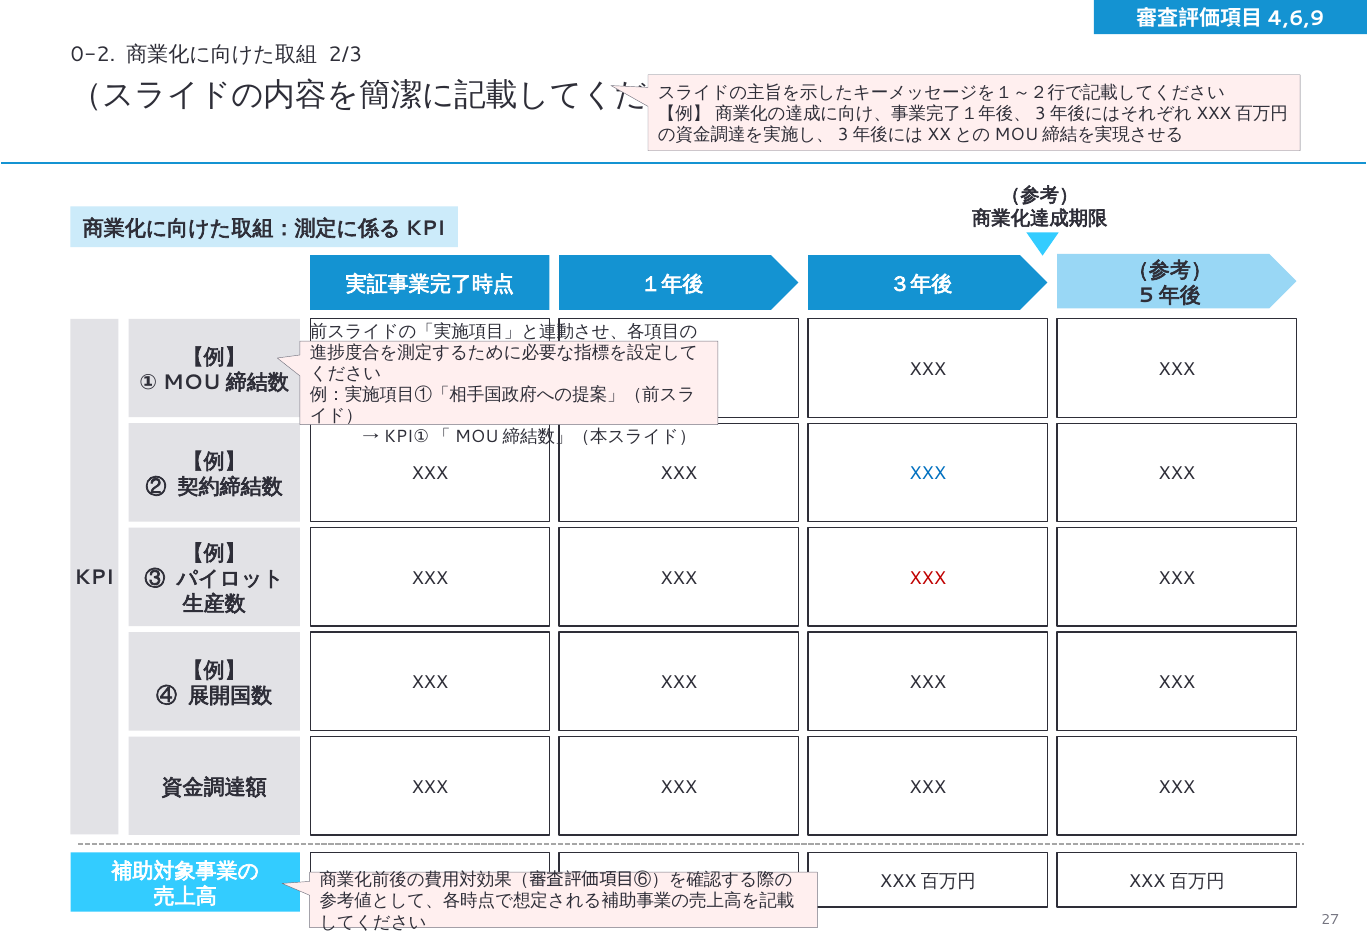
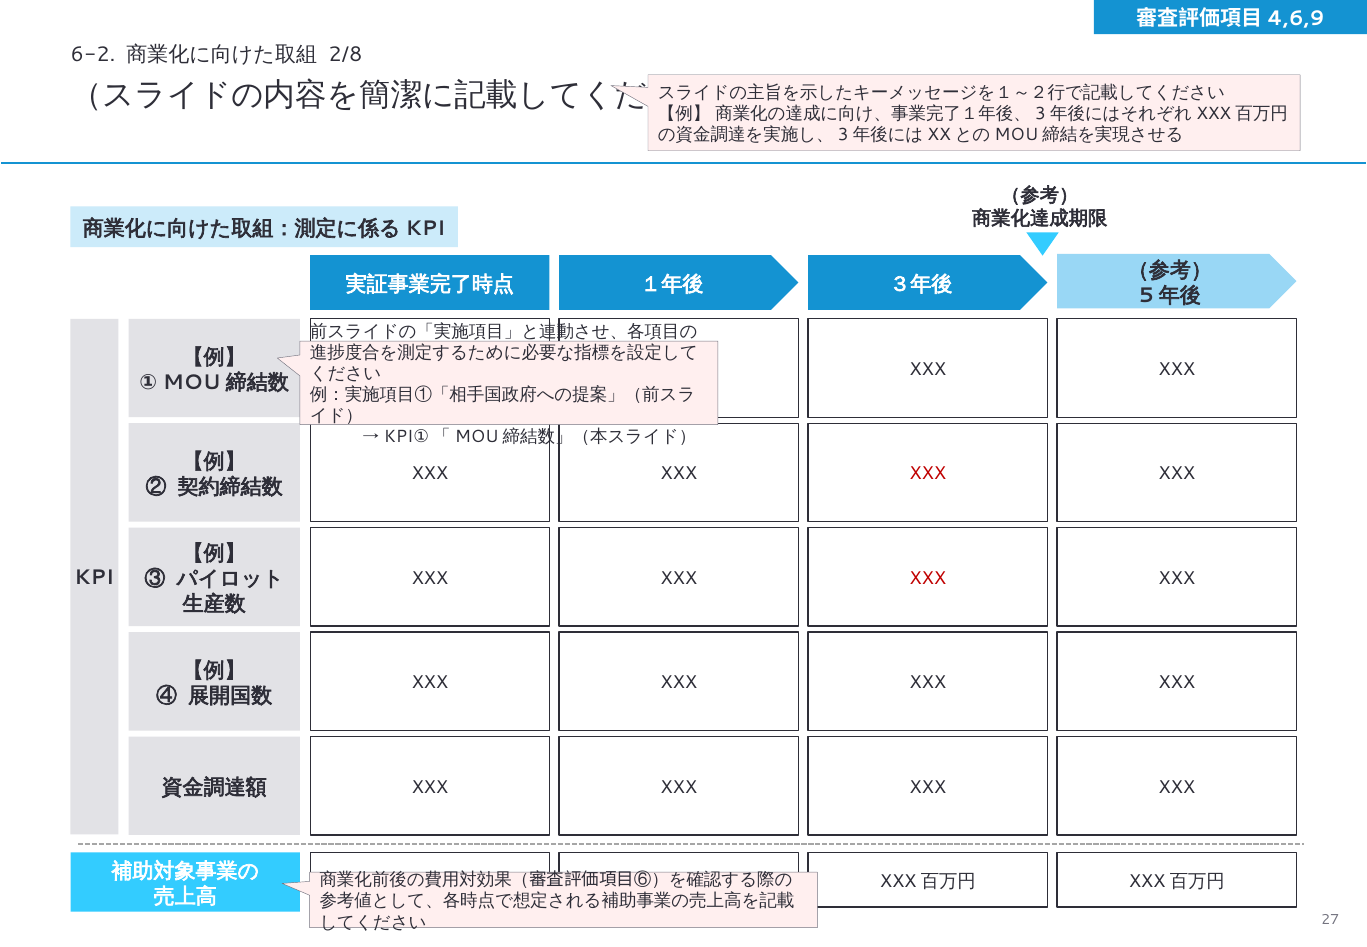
0-2: 0-2 -> 6-2 (93, 54)
2/3: 2/3 -> 2/8 (345, 54)
XXX colour: blue -> red (928, 473)
